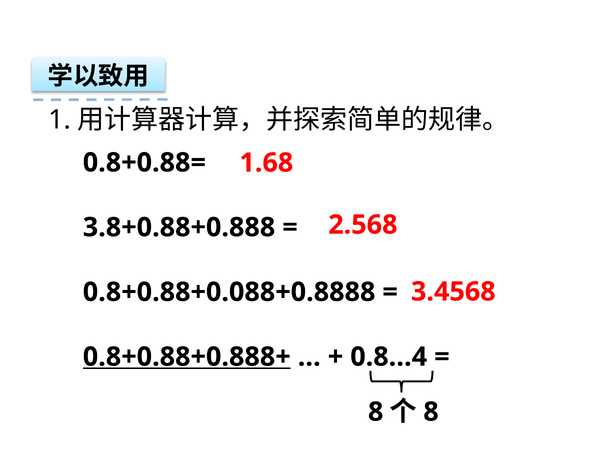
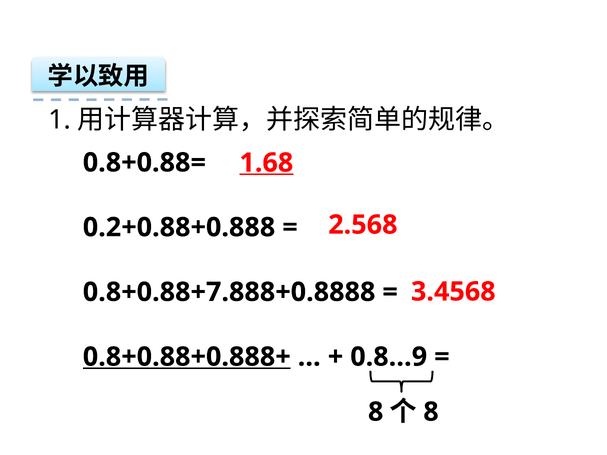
1.68 underline: none -> present (266, 163)
3.8+0.88+0.888: 3.8+0.88+0.888 -> 0.2+0.88+0.888 (179, 227)
0.8+0.88+0.088+0.8888: 0.8+0.88+0.088+0.8888 -> 0.8+0.88+7.888+0.8888 (229, 292)
0.8…4: 0.8…4 -> 0.8…9 (389, 357)
